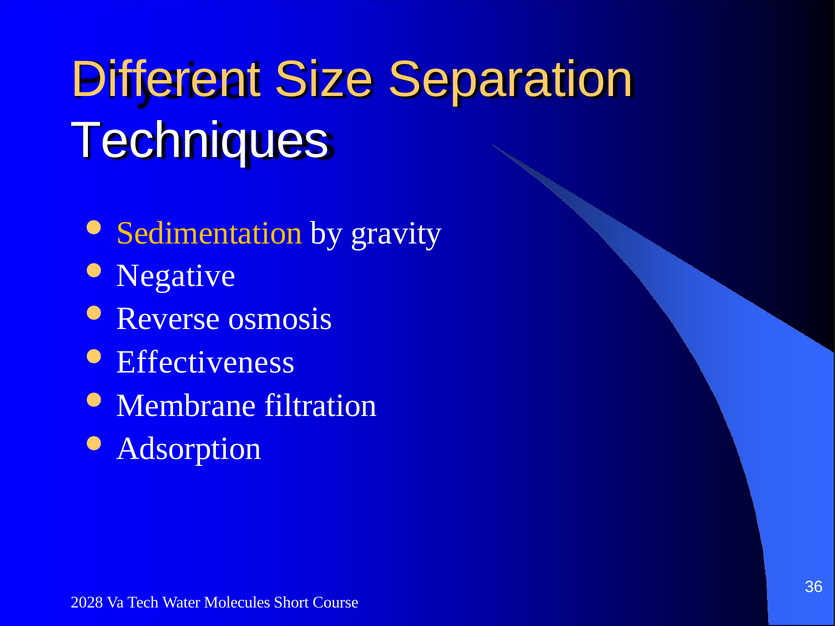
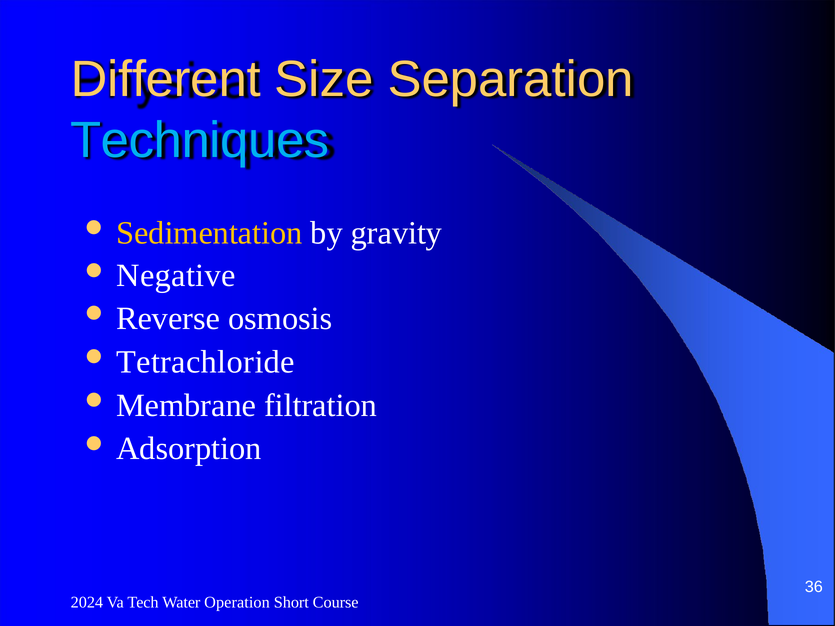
Techniques colour: white -> light blue (200, 141)
Effectiveness: Effectiveness -> Tetrachloride (205, 362)
2028: 2028 -> 2024 (87, 603)
Molecules: Molecules -> Operation (237, 603)
